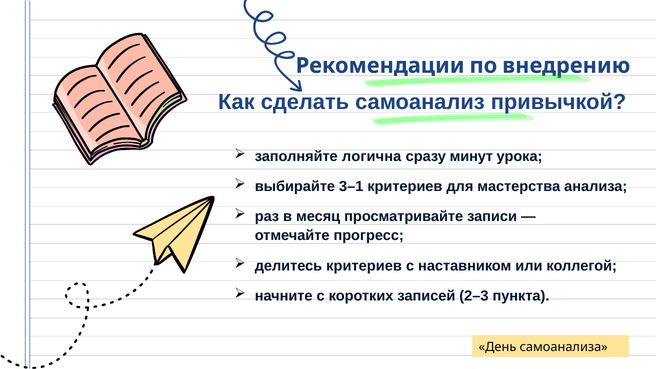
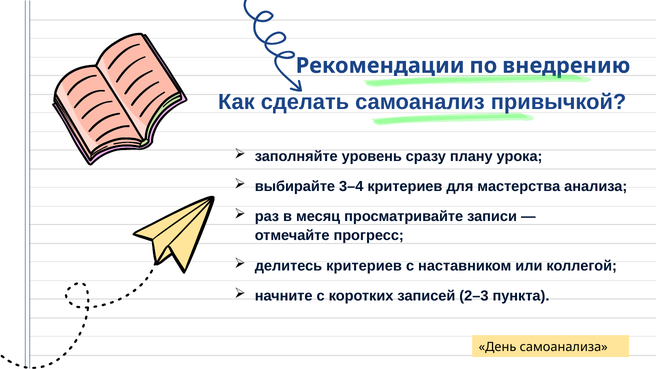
логична: логична -> уровень (372, 156)
минут: минут -> плану (471, 156)
3–1: 3–1 -> 3–4 (351, 186)
